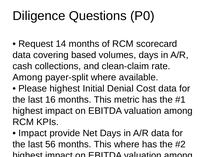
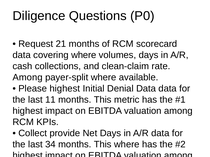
14: 14 -> 21 (61, 44)
covering based: based -> where (84, 55)
Denial Cost: Cost -> Data (146, 89)
16: 16 -> 11 (50, 100)
Impact: Impact -> Collect (33, 134)
56: 56 -> 34 (50, 145)
